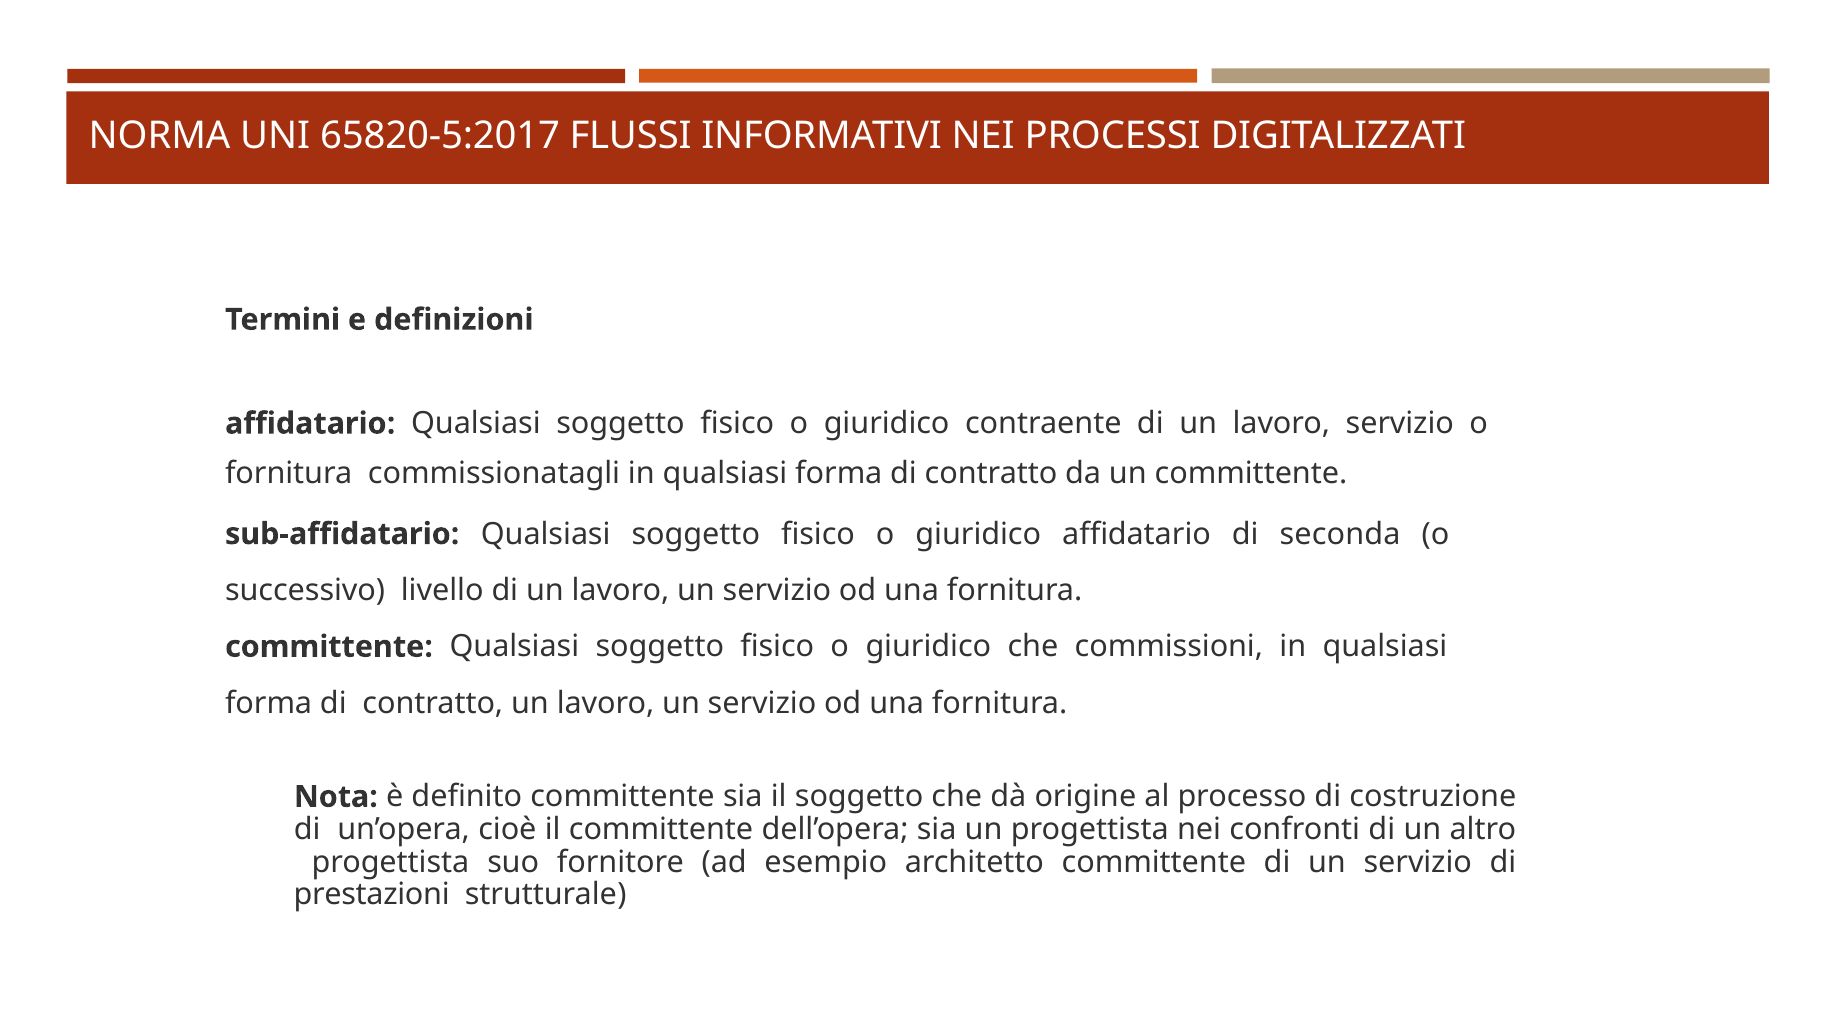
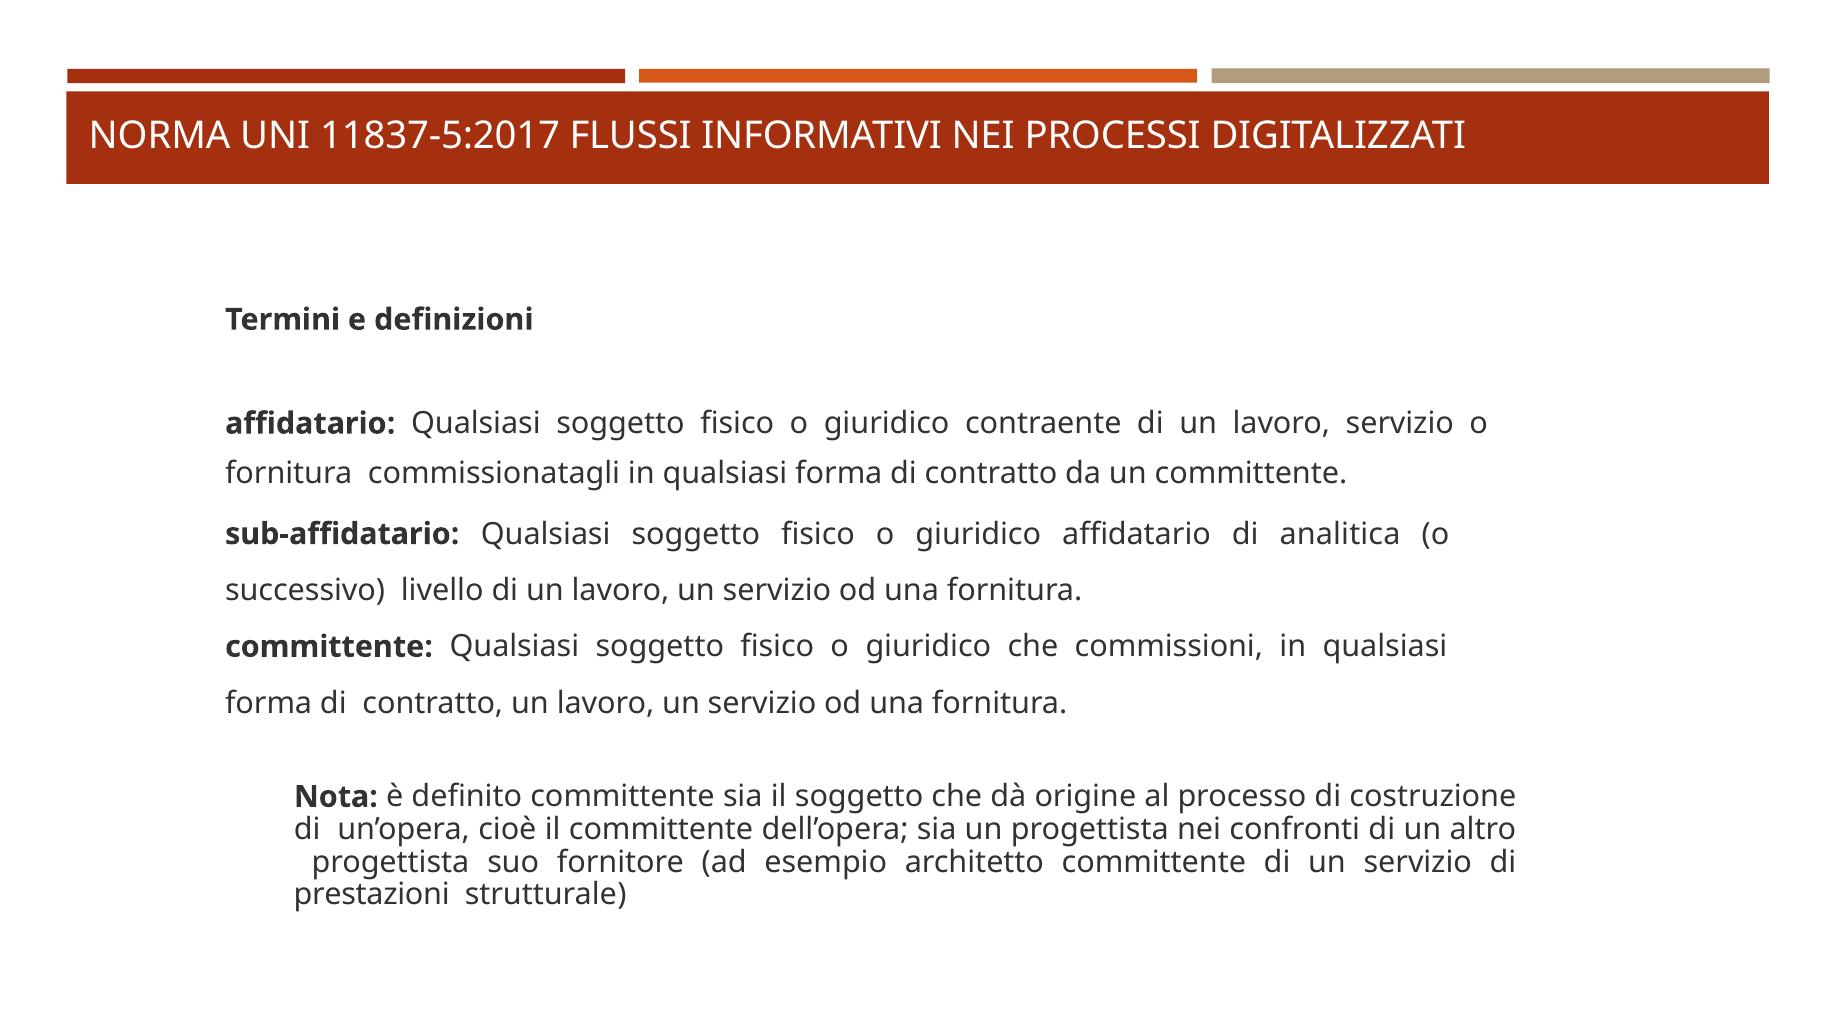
65820-5:2017: 65820-5:2017 -> 11837-5:2017 (440, 136)
seconda: seconda -> analitica (1340, 534)
